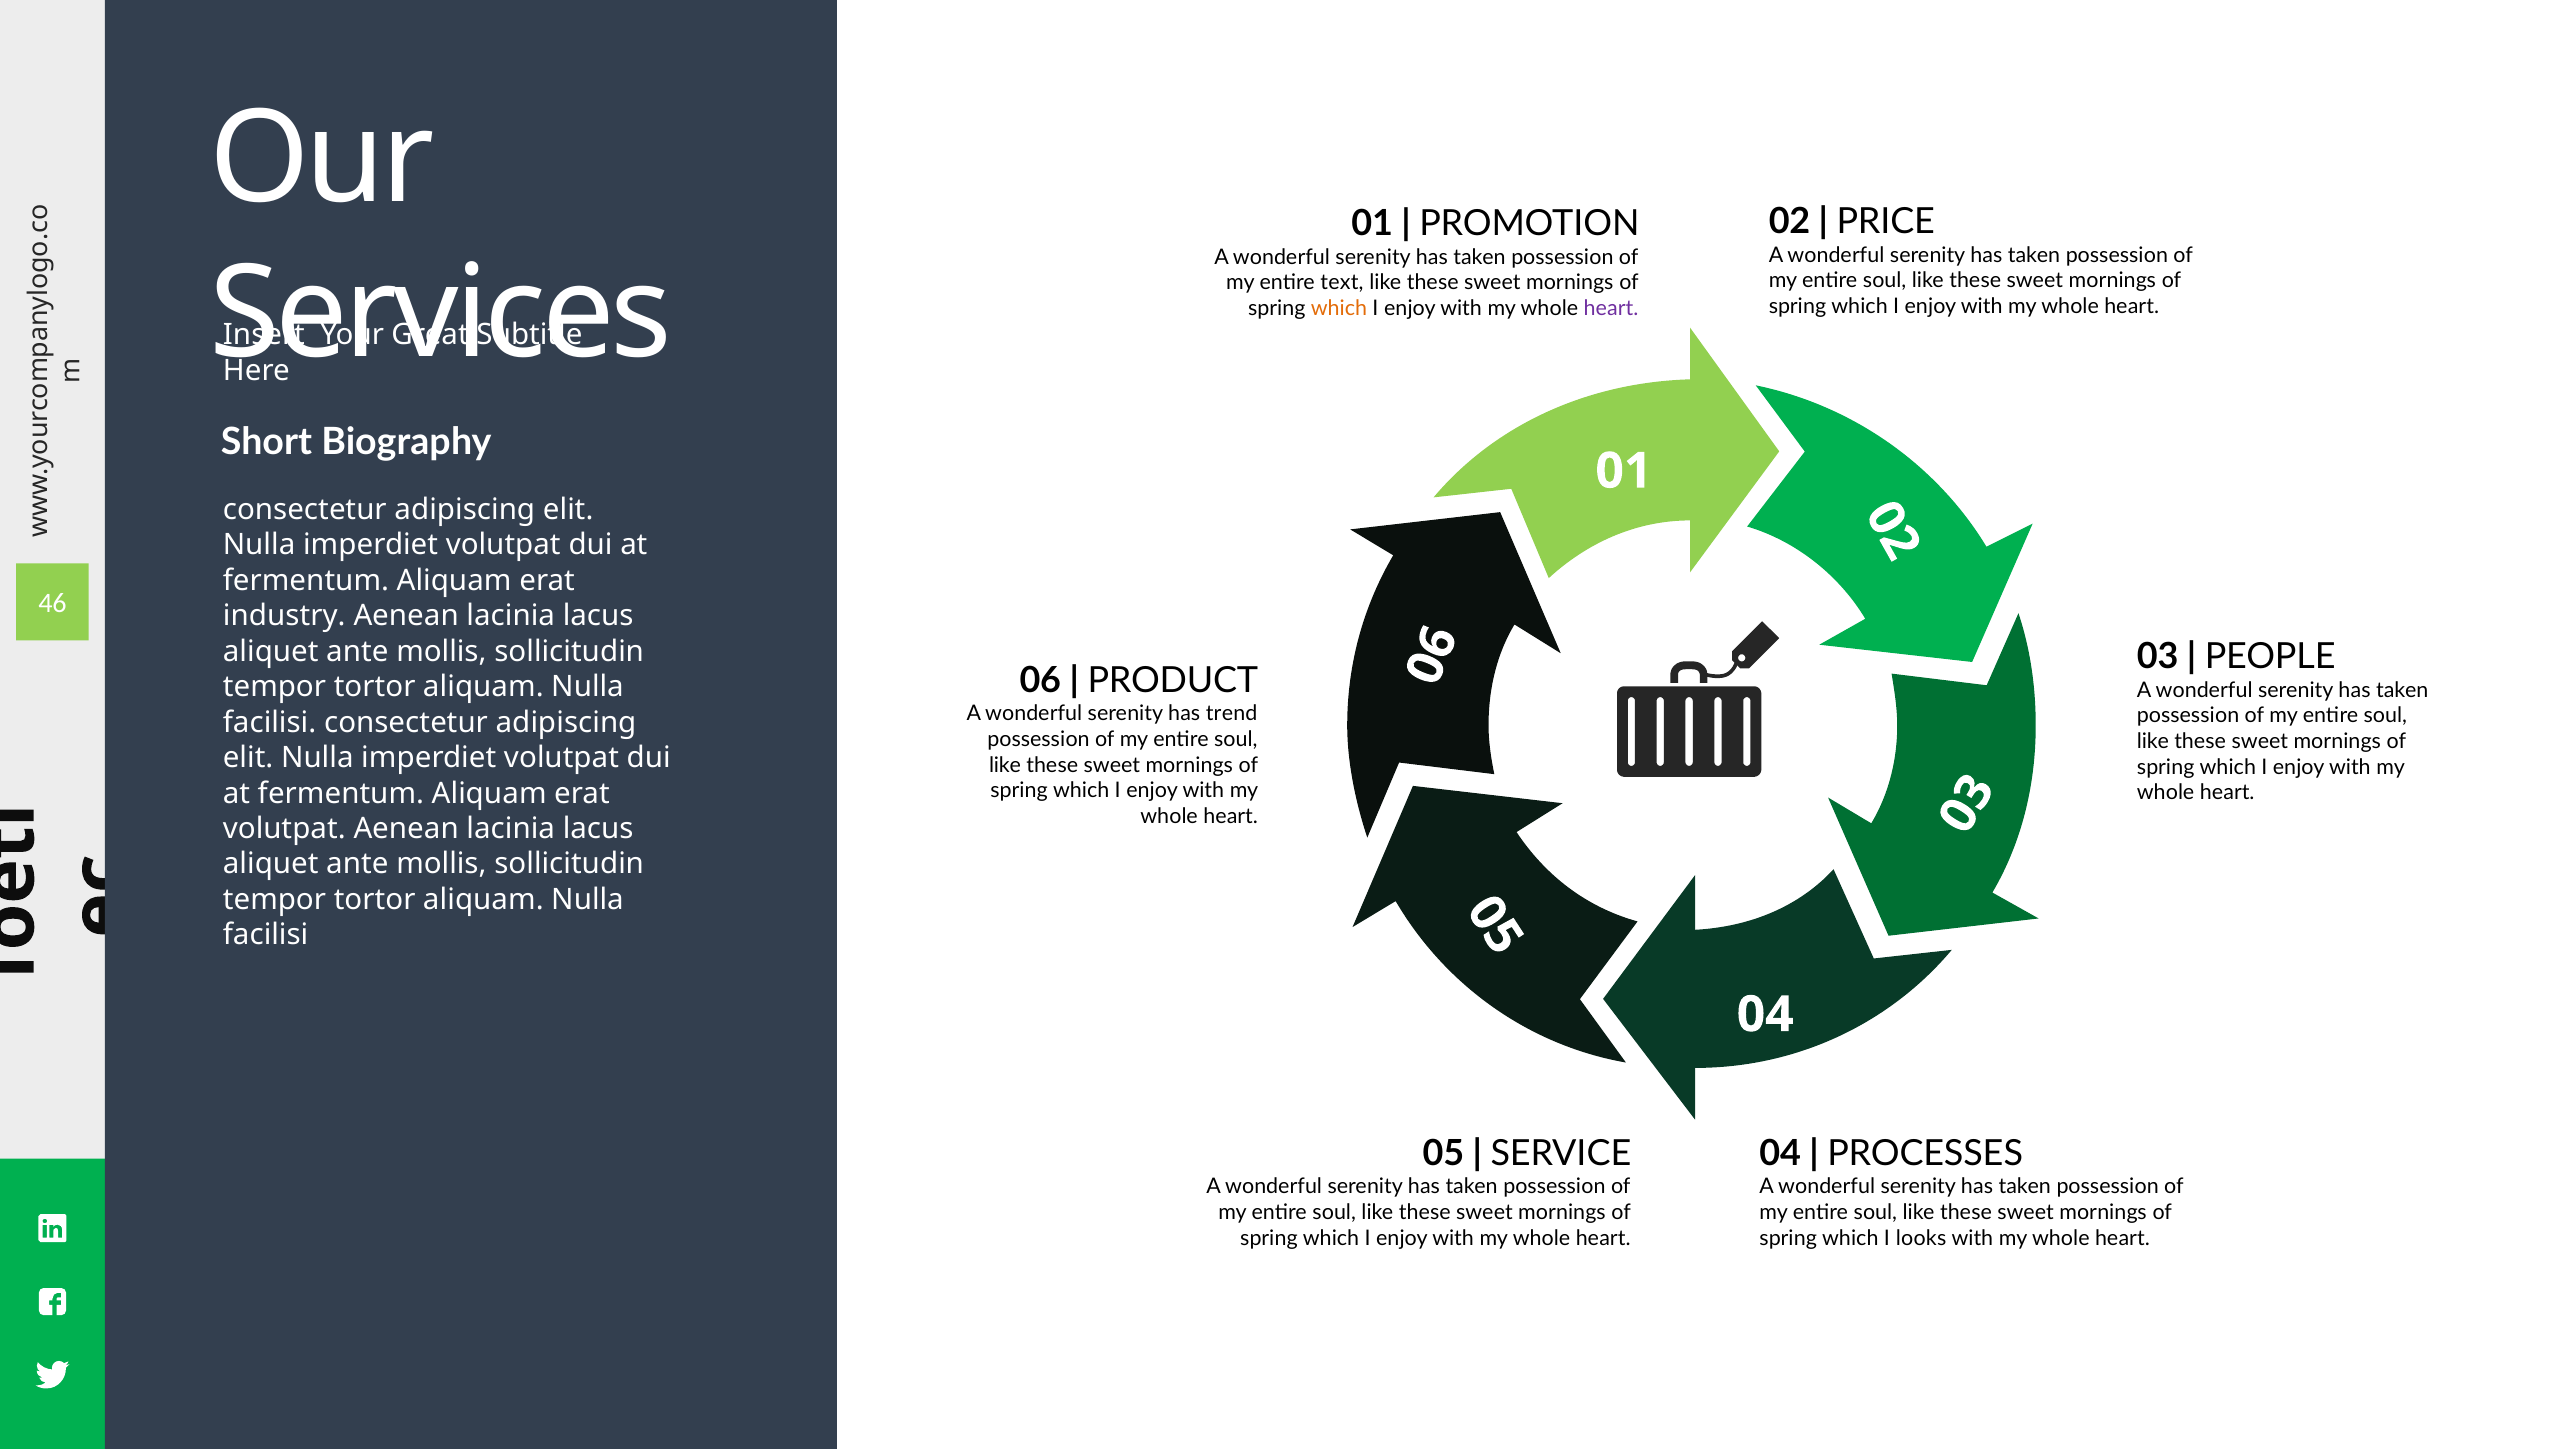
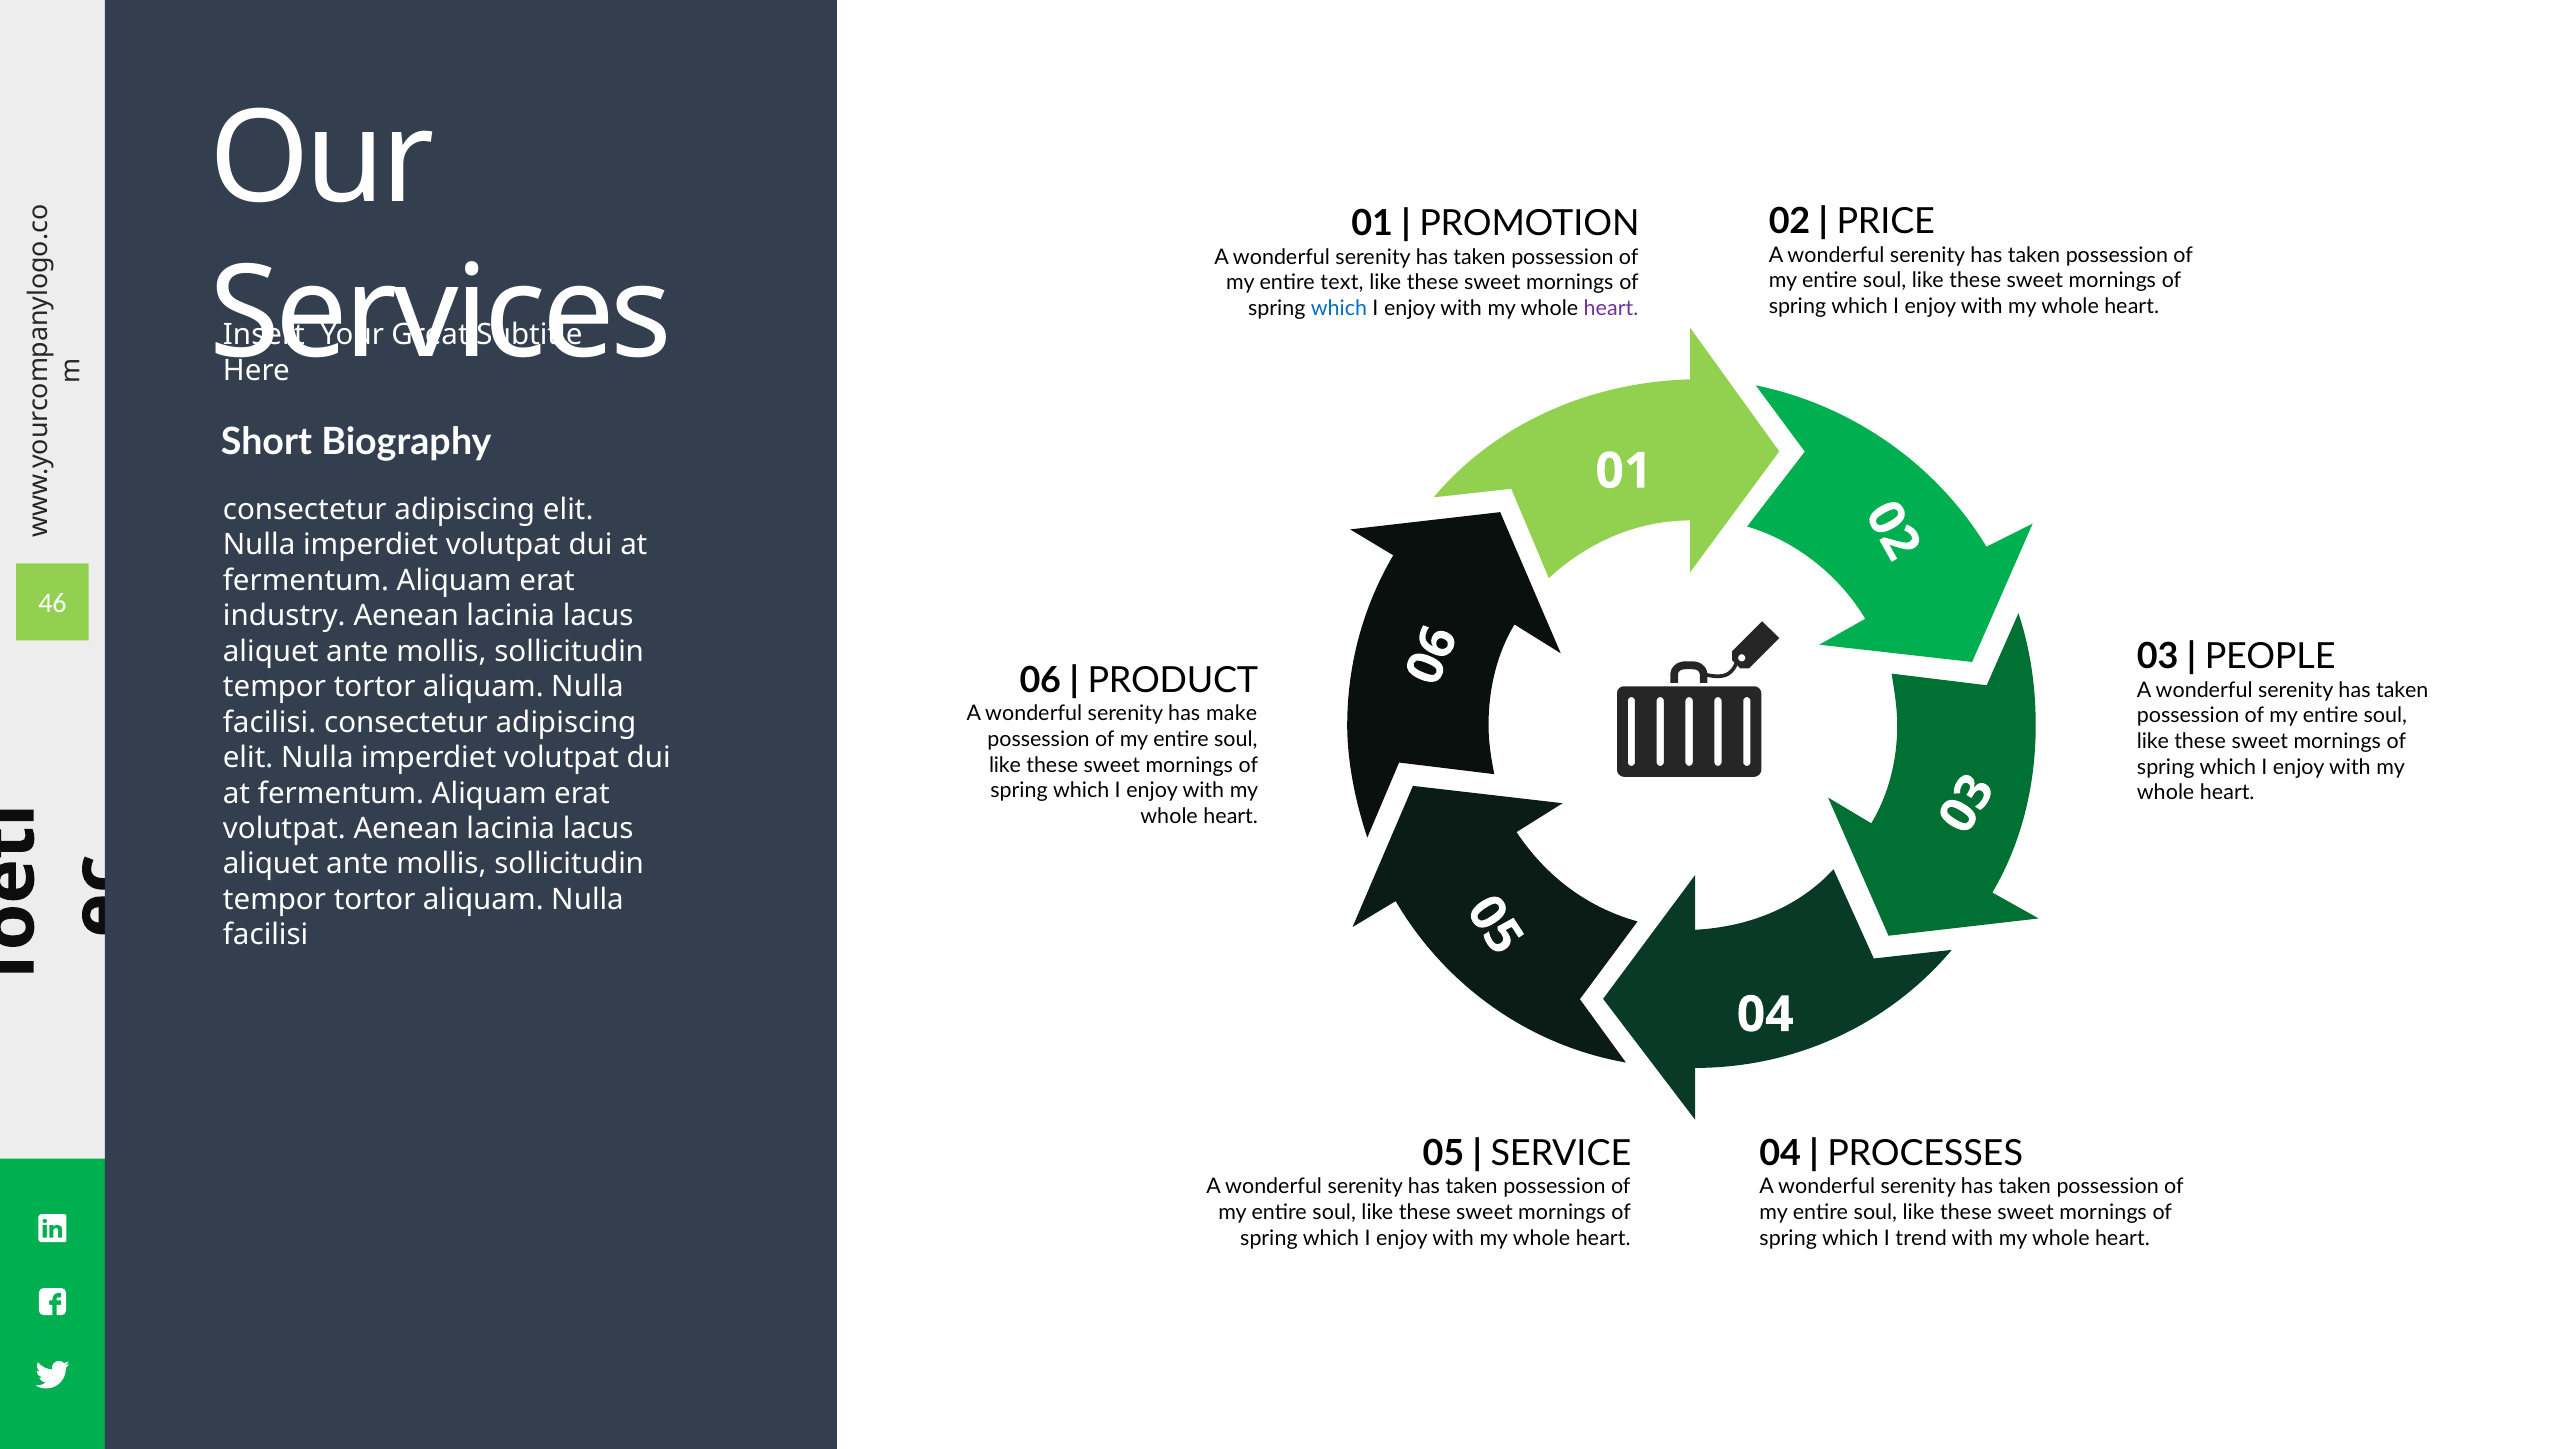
which colour: orange -> blue (1339, 308)
trend: trend -> make (1232, 714)
looks: looks -> trend (1921, 1238)
